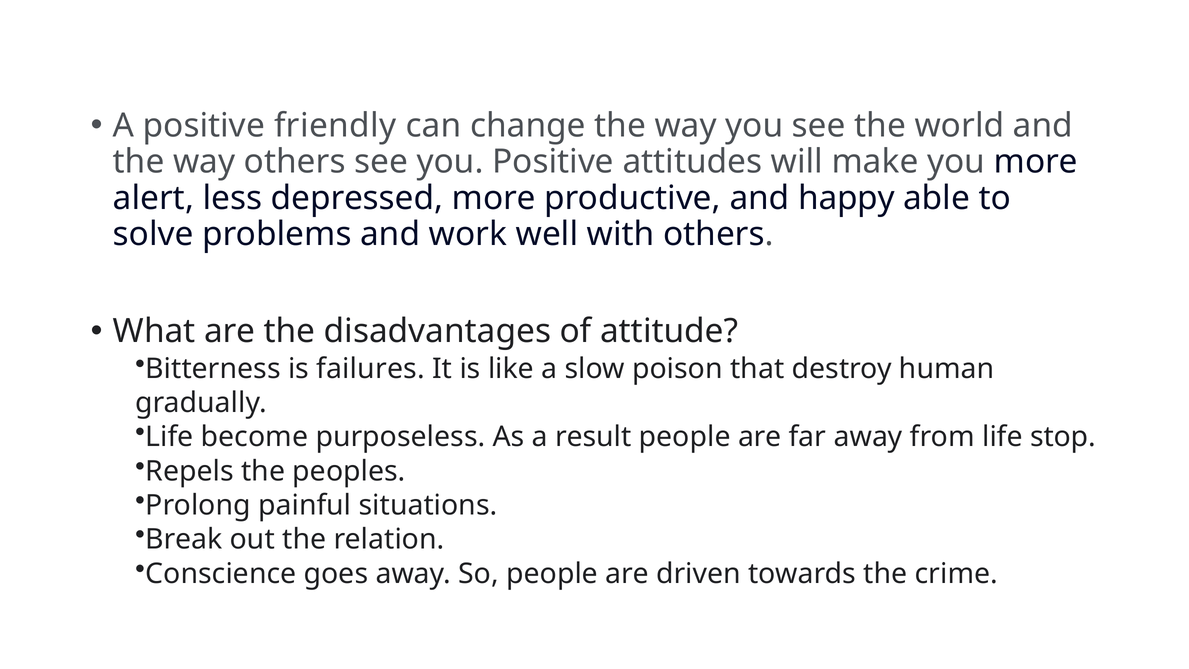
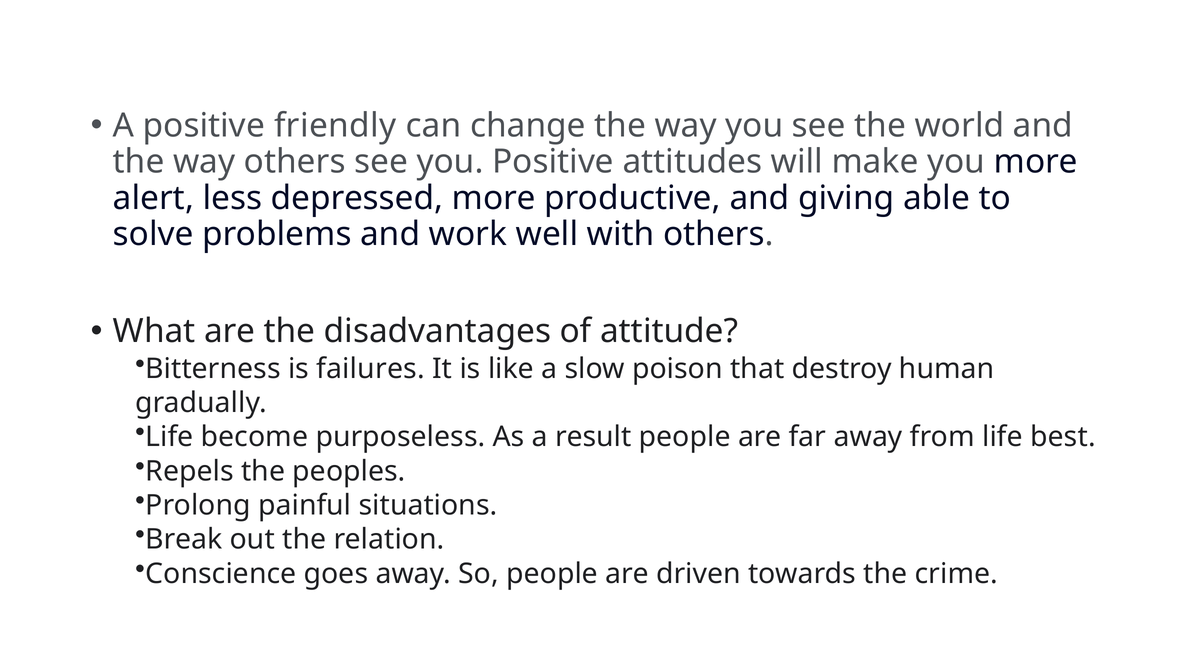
happy: happy -> giving (846, 198)
stop: stop -> best (1063, 437)
